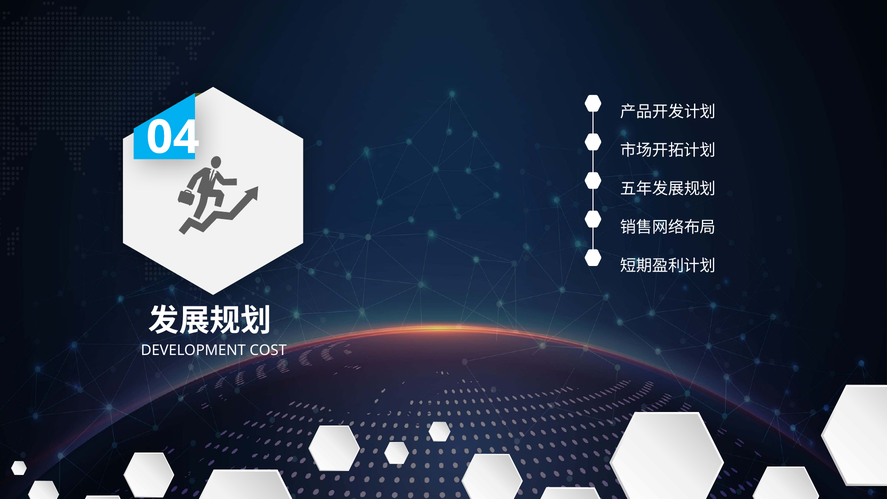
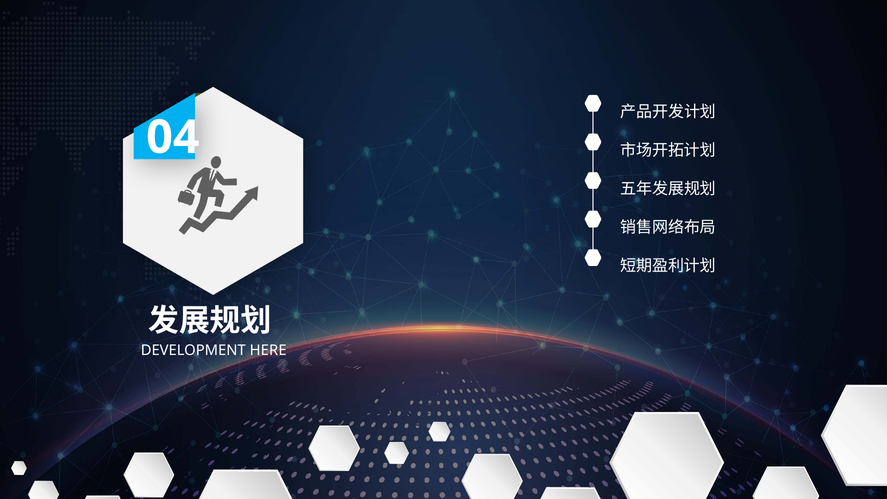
COST: COST -> HERE (268, 350)
